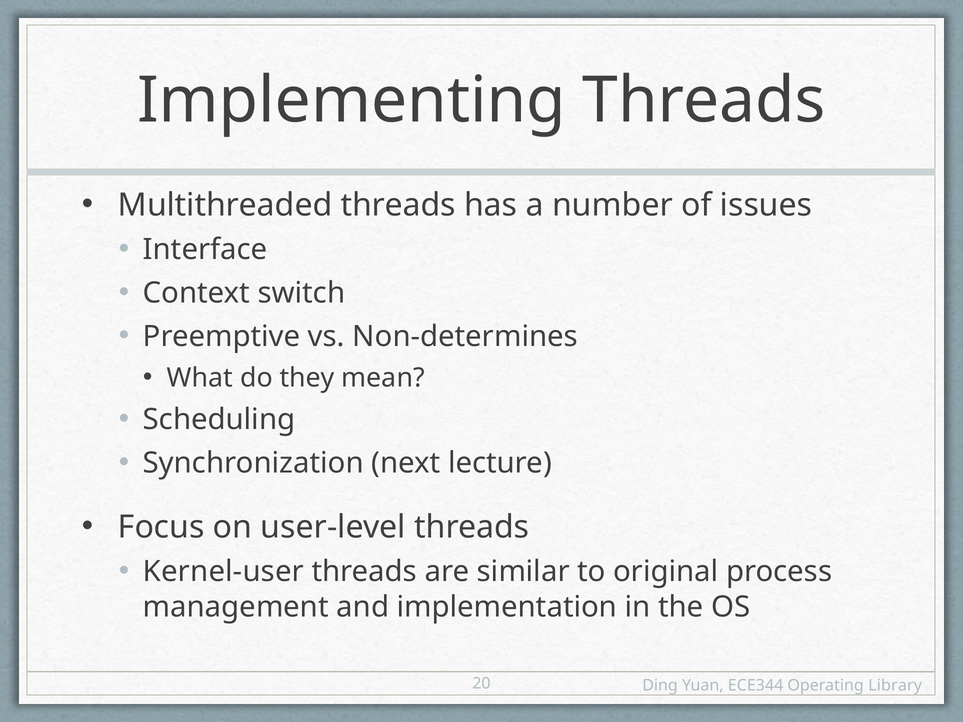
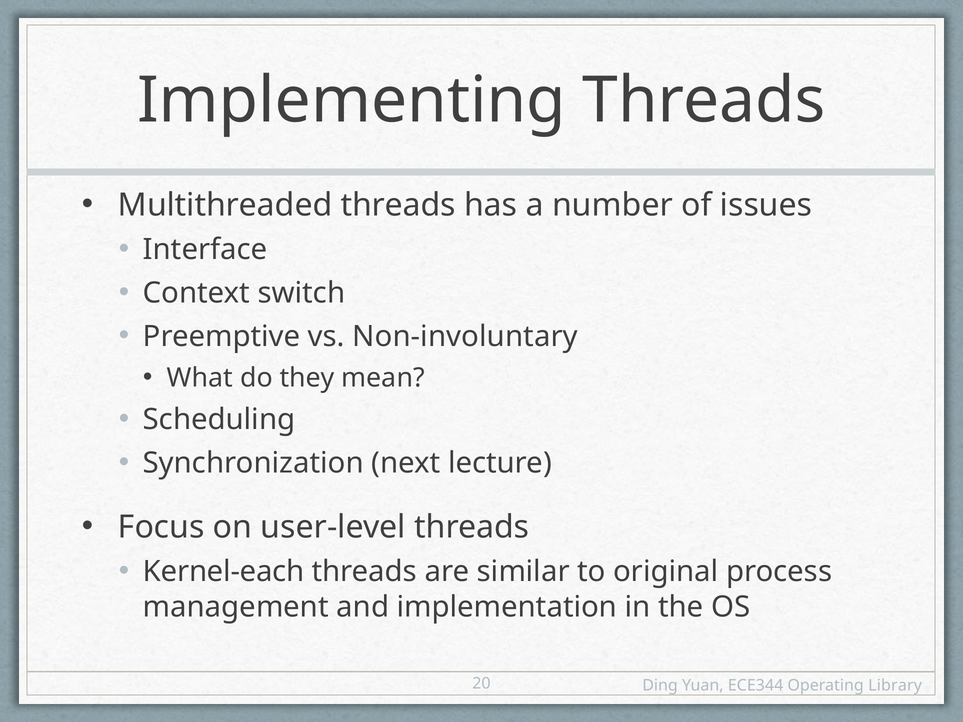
Non-determines: Non-determines -> Non-involuntary (465, 336)
Kernel-user: Kernel-user -> Kernel-each (224, 572)
